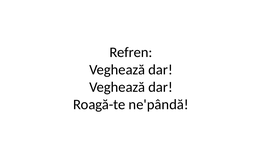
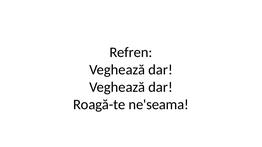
ne'pândă: ne'pândă -> ne'seama (159, 105)
